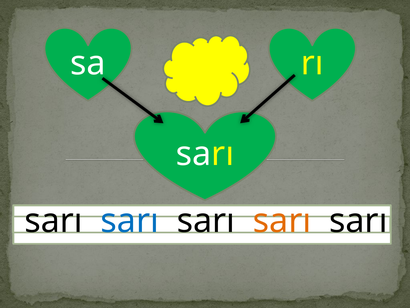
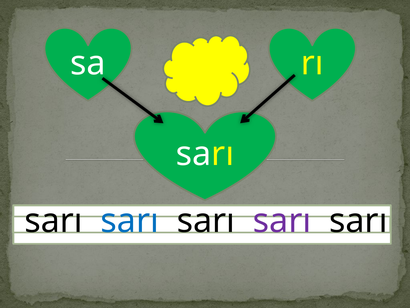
sarı colour: orange -> purple (282, 221)
